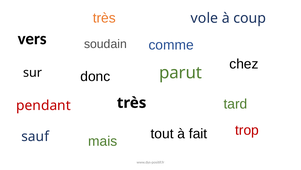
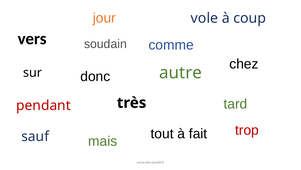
très: très -> jour (104, 18)
parut: parut -> autre (180, 73)
